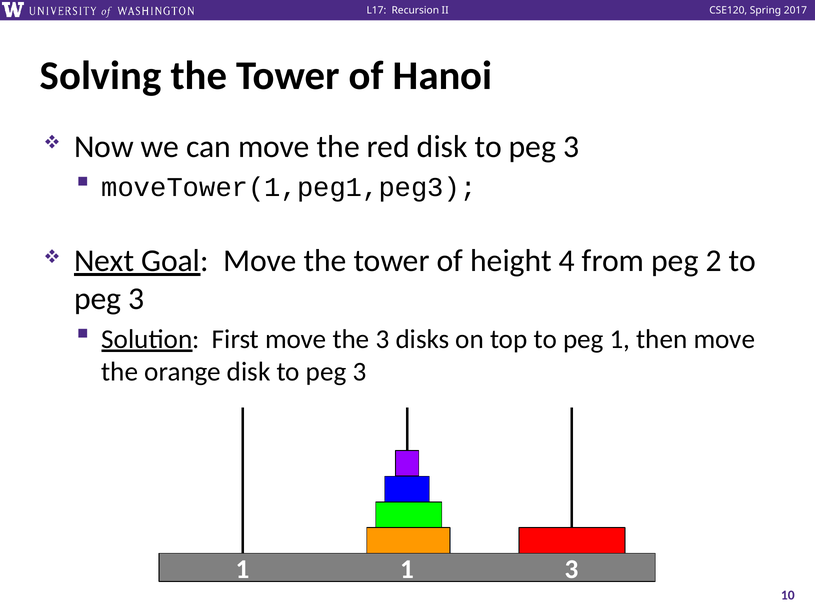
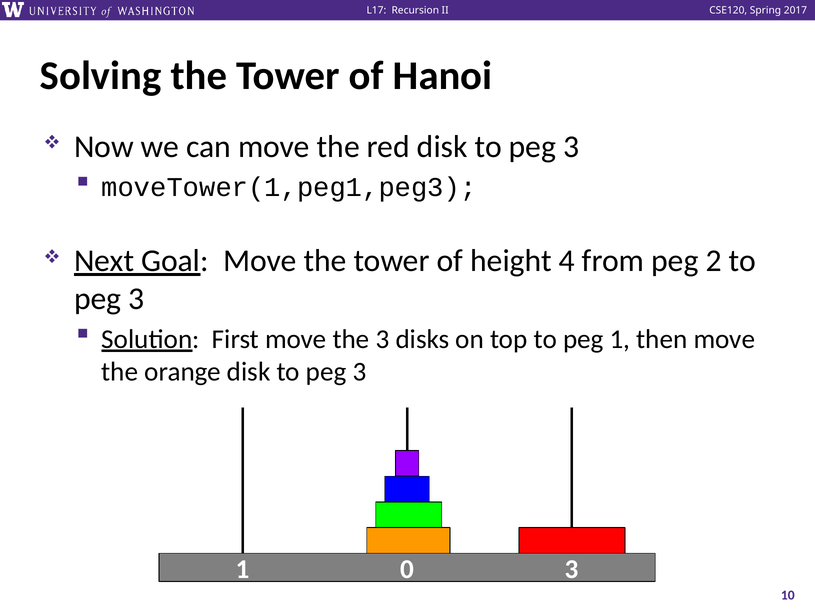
1 1: 1 -> 0 (407, 570)
